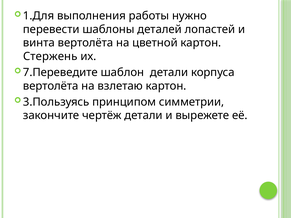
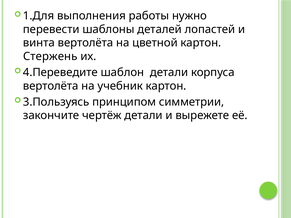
7.Переведите: 7.Переведите -> 4.Переведите (60, 72)
взлетаю: взлетаю -> учебник (120, 86)
